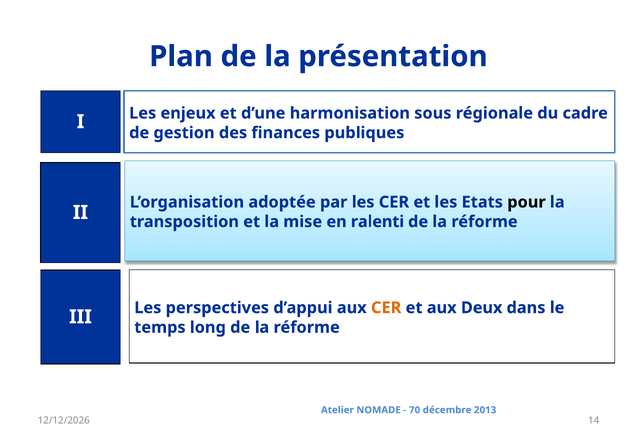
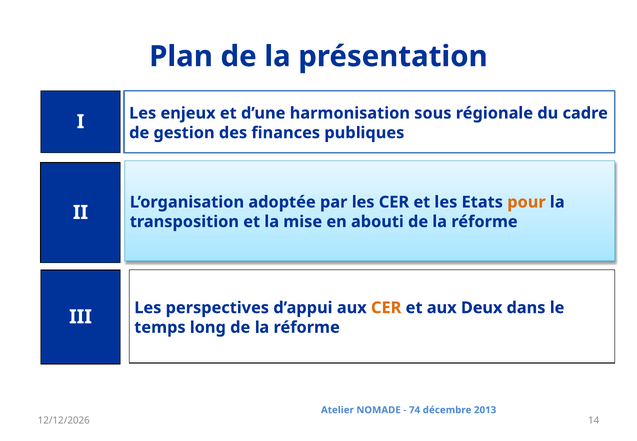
pour colour: black -> orange (526, 202)
ralenti: ralenti -> abouti (377, 222)
70: 70 -> 74 (415, 410)
